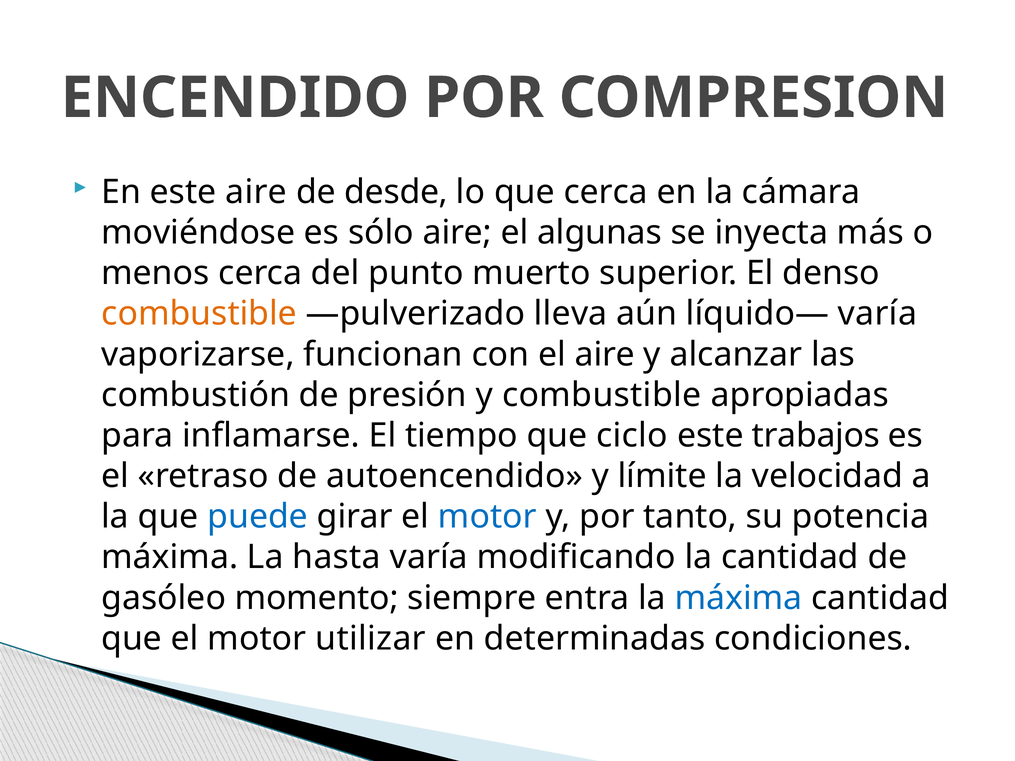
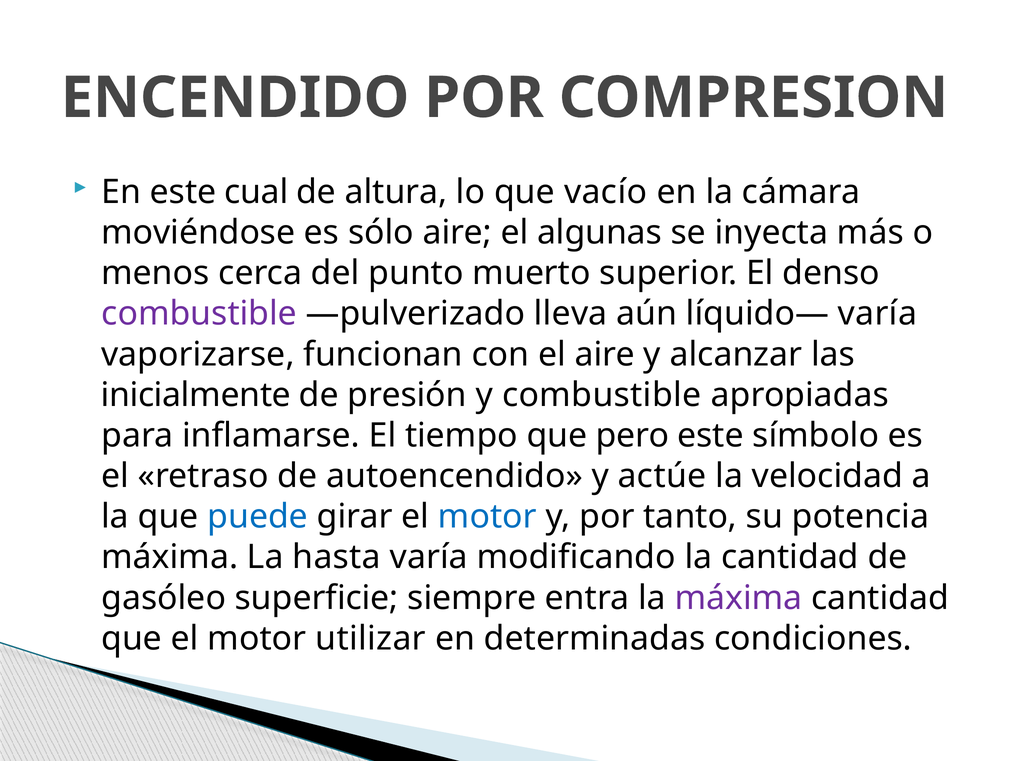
este aire: aire -> cual (256, 192)
desde: desde -> altura (396, 192)
que cerca: cerca -> vacío (606, 192)
combustible colour: orange -> purple (199, 314)
combustión: combustión -> inicialmente (196, 395)
ciclo: ciclo -> pero (632, 436)
trabajos: trabajos -> símbolo (816, 436)
límite: límite -> actúe (662, 476)
momento: momento -> superficie (317, 598)
máxima colour: blue -> purple (739, 598)
